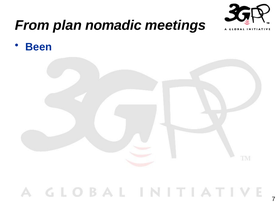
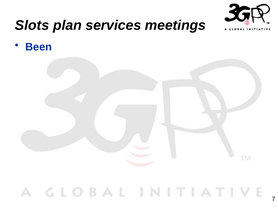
From: From -> Slots (32, 25)
nomadic: nomadic -> services (113, 25)
